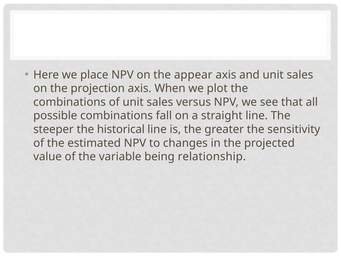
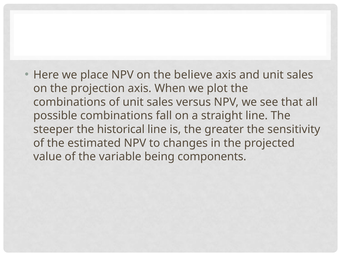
appear: appear -> believe (193, 75)
relationship: relationship -> components (212, 157)
